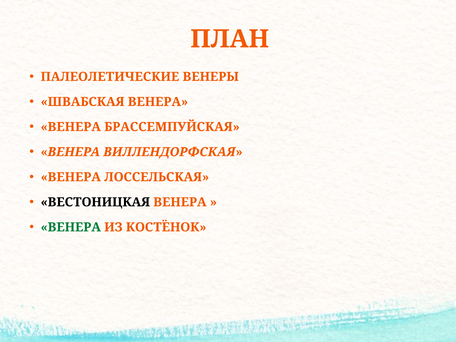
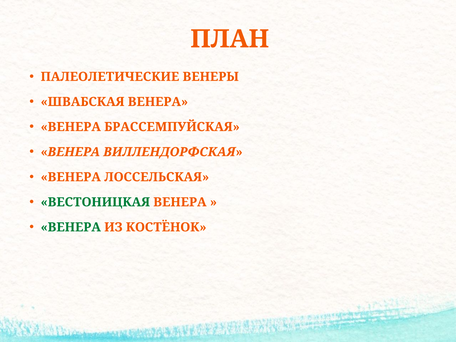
ВЕСТОНИЦКАЯ colour: black -> green (95, 202)
